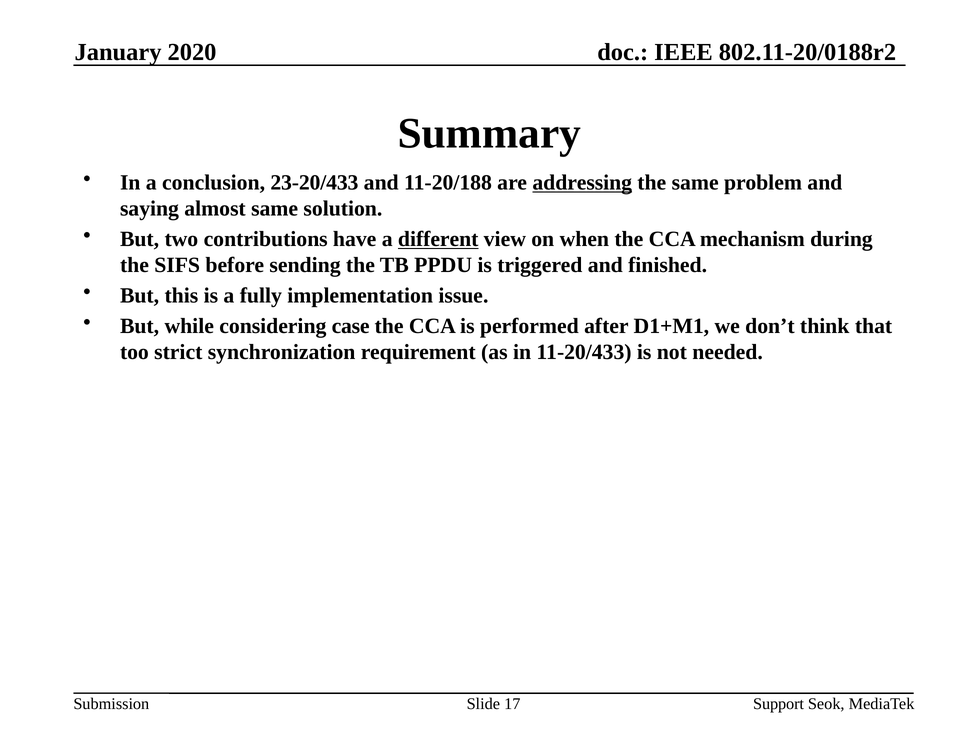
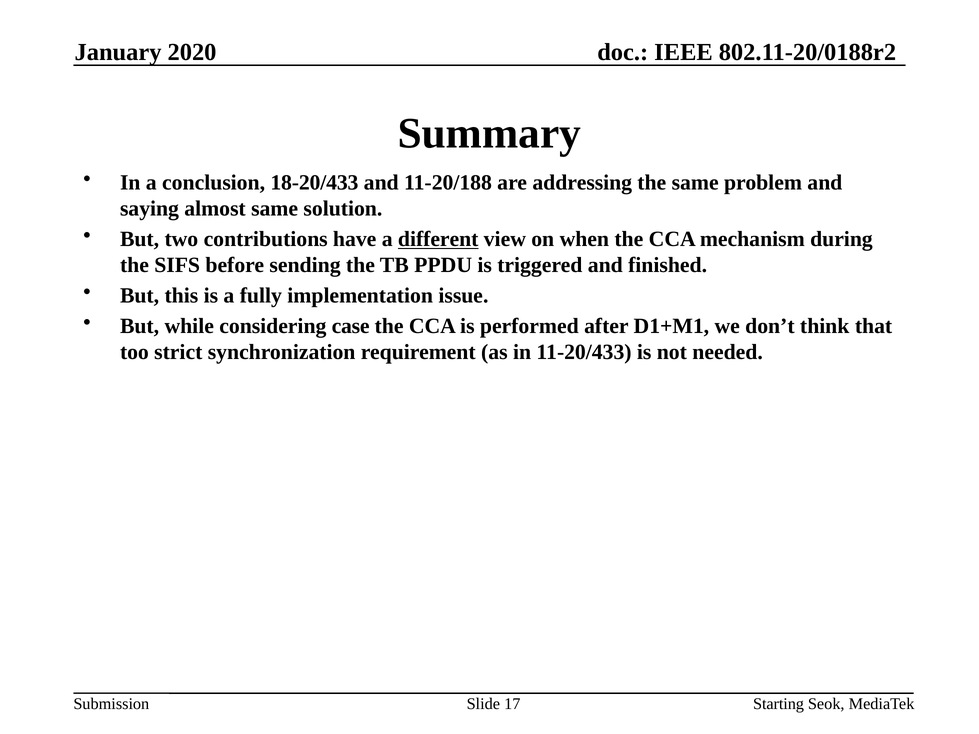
23-20/433: 23-20/433 -> 18-20/433 (314, 183)
addressing underline: present -> none (582, 183)
Support: Support -> Starting (779, 704)
